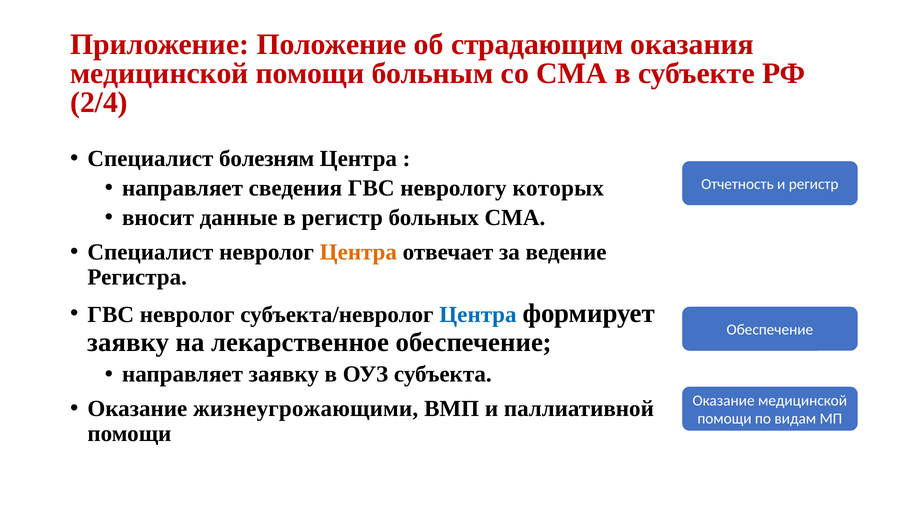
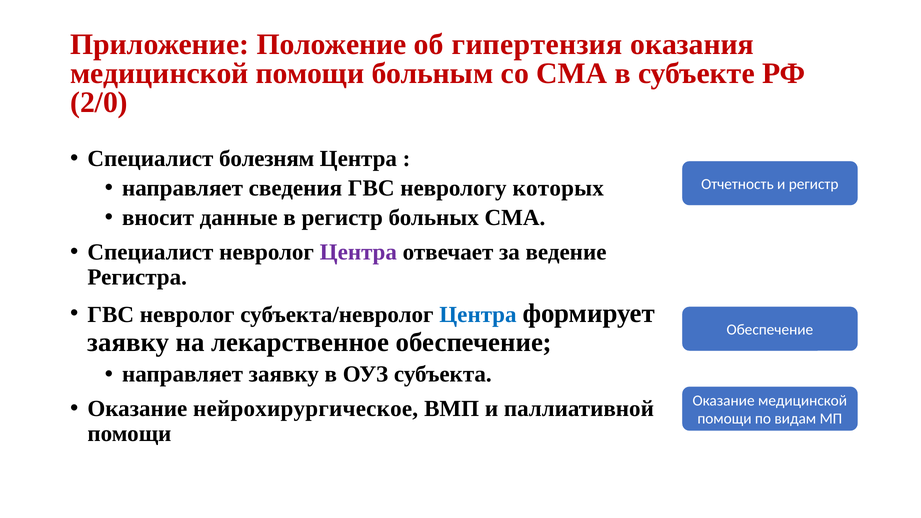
страдающим: страдающим -> гипертензия (537, 44)
2/4: 2/4 -> 2/0 (99, 102)
Центра colour: orange -> purple (358, 252)
жизнеугрожающими: жизнеугрожающими -> нейрохирургическое (306, 409)
